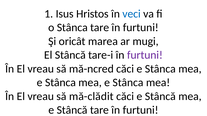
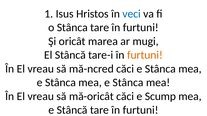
furtuni colour: purple -> orange (145, 55)
mă-clădit: mă-clădit -> mă-oricât (91, 97)
căci e Stâncă: Stâncă -> Scump (160, 97)
